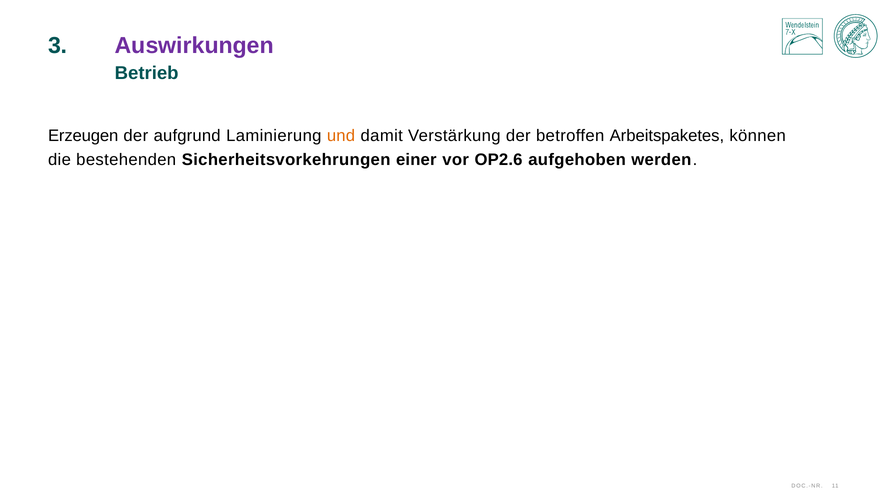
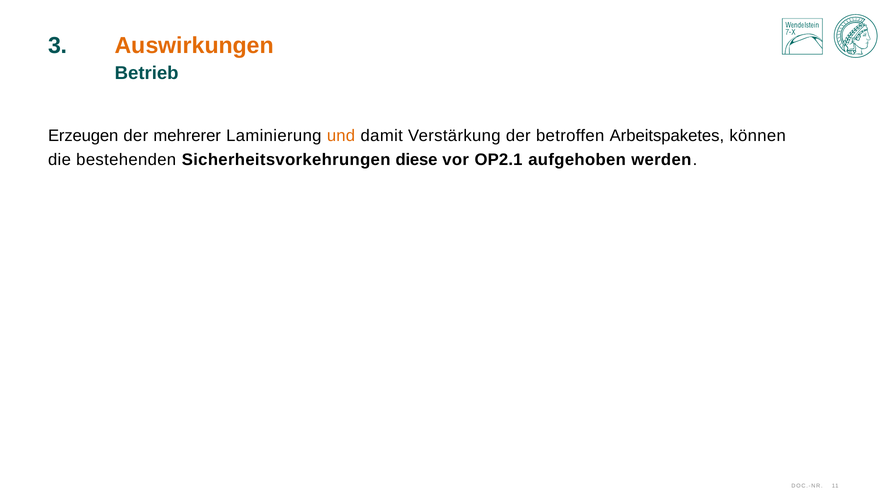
Auswirkungen colour: purple -> orange (194, 46)
aufgrund: aufgrund -> mehrerer (187, 136)
einer: einer -> diese (416, 160)
OP2.6: OP2.6 -> OP2.1 (499, 160)
